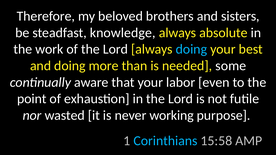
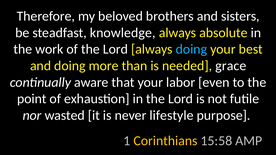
some: some -> grace (231, 66)
working: working -> lifestyle (172, 116)
Corinthians colour: light blue -> yellow (165, 141)
